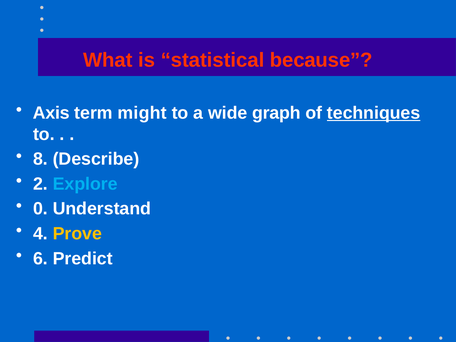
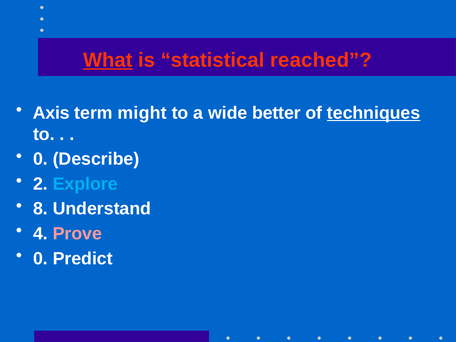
What underline: none -> present (108, 60)
because: because -> reached (321, 60)
graph: graph -> better (276, 113)
8: 8 -> 0 (40, 159)
0: 0 -> 8 (40, 209)
Prove colour: yellow -> pink (77, 234)
6: 6 -> 0 (40, 259)
